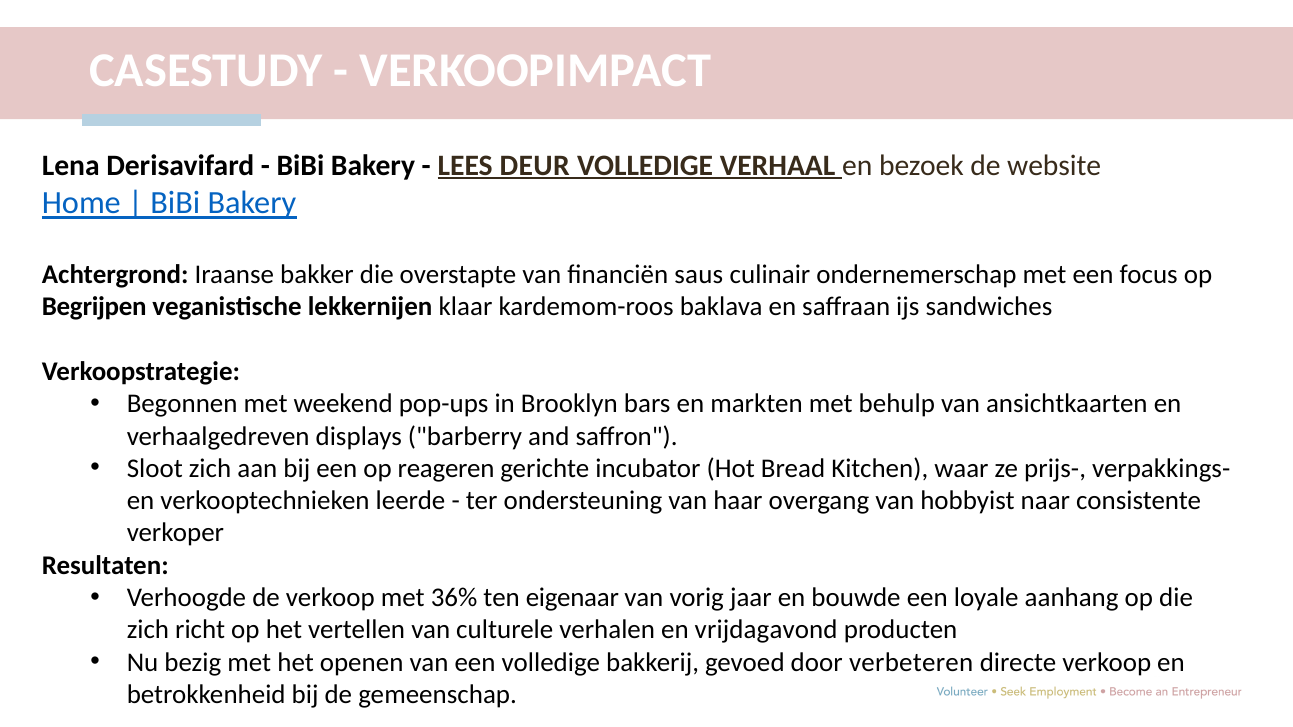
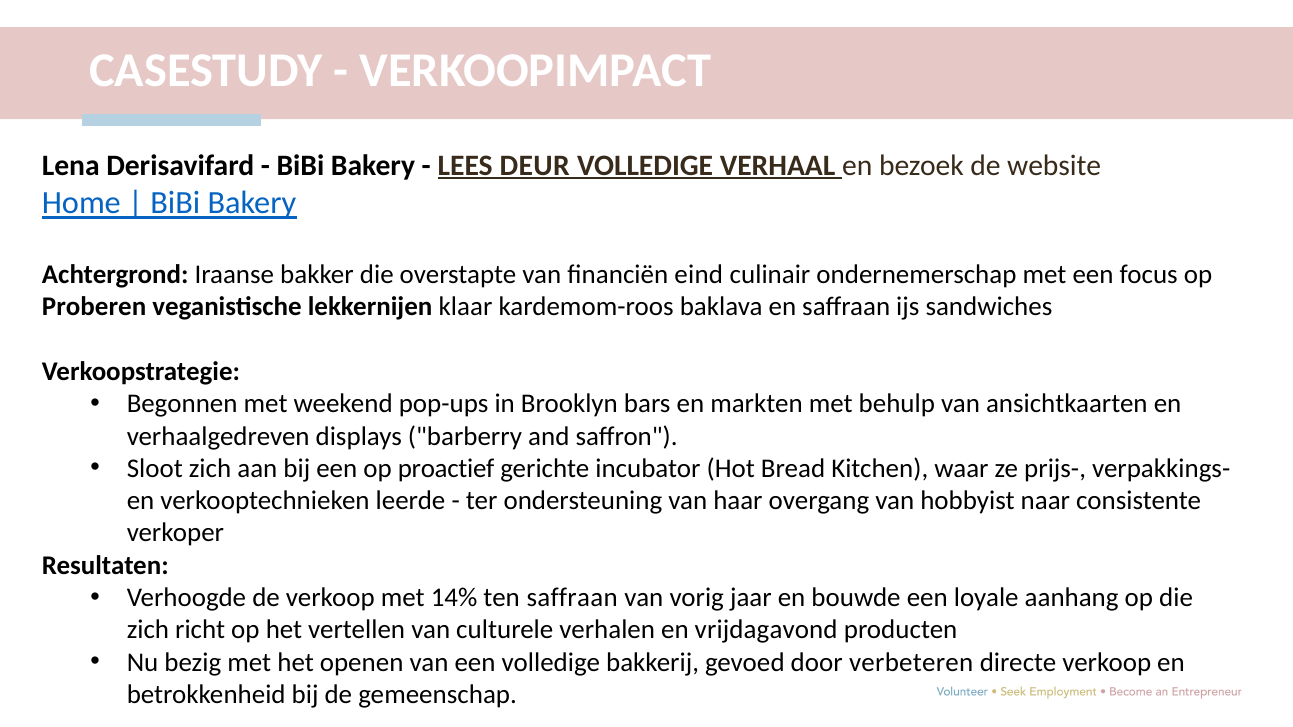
saus: saus -> eind (699, 275)
Begrijpen: Begrijpen -> Proberen (94, 307)
reageren: reageren -> proactief (446, 469)
36%: 36% -> 14% (454, 598)
ten eigenaar: eigenaar -> saffraan (572, 598)
